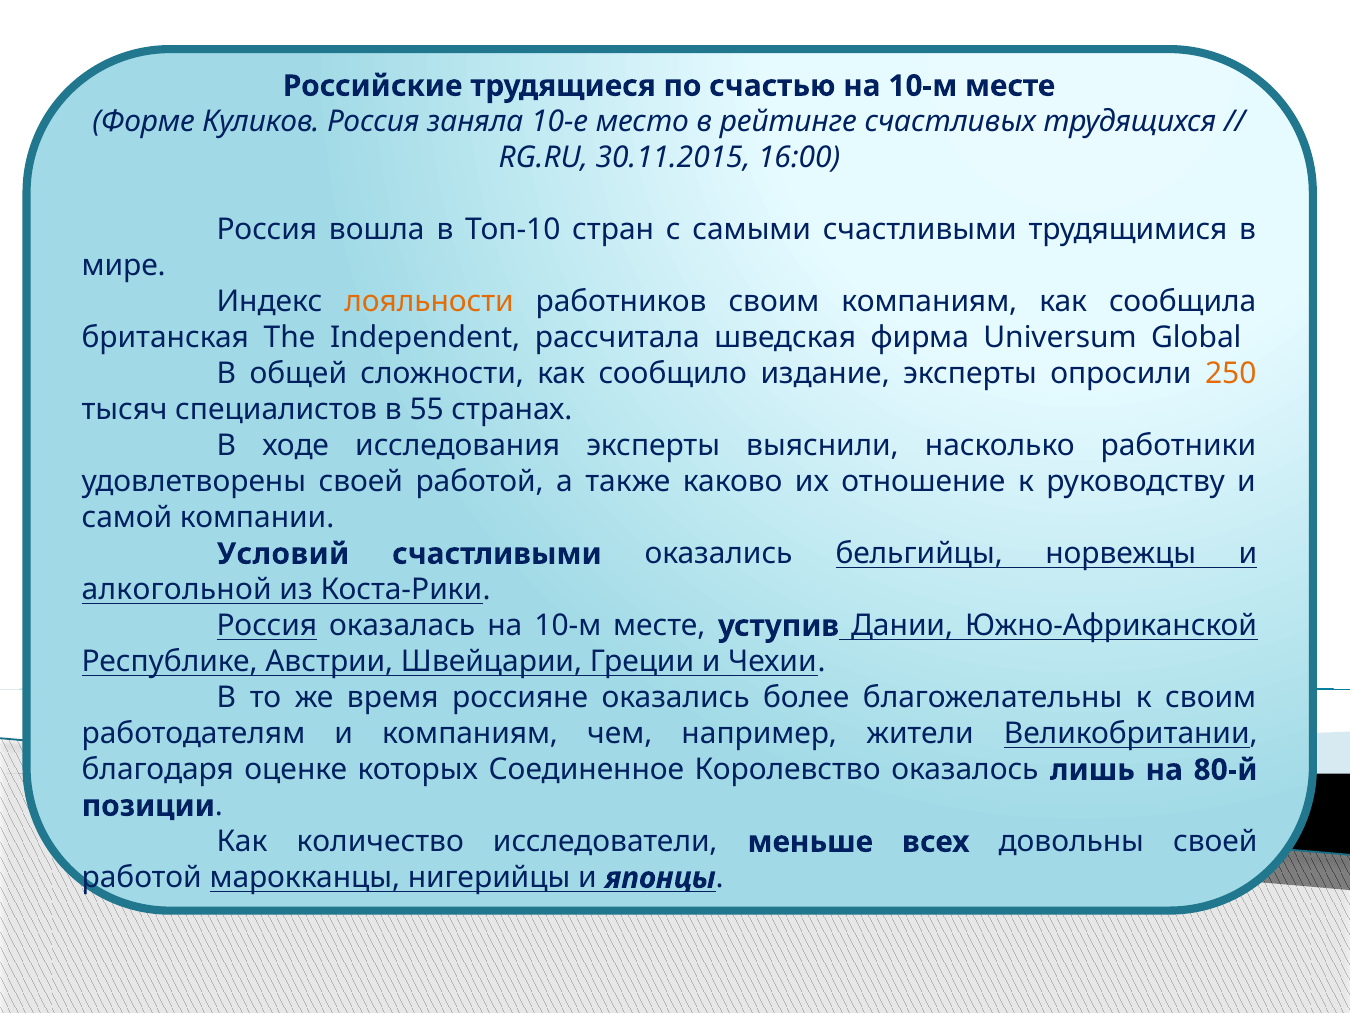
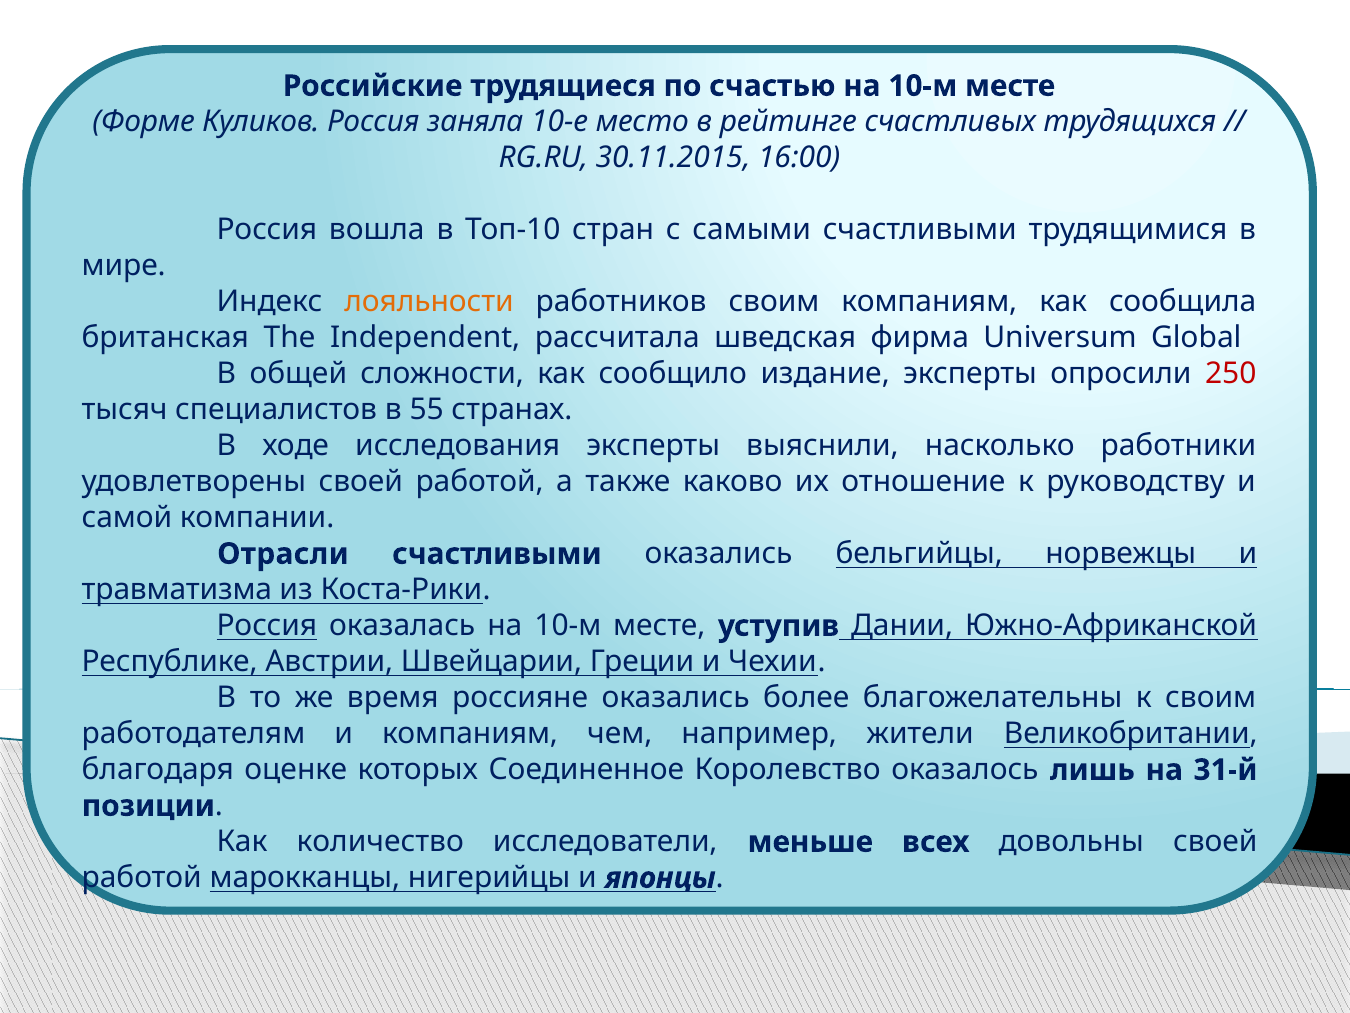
250 colour: orange -> red (1231, 374)
Условий: Условий -> Отрасли (283, 554)
алкогольной: алкогольной -> травматизма (177, 590)
80-й: 80-й -> 31-й (1226, 770)
